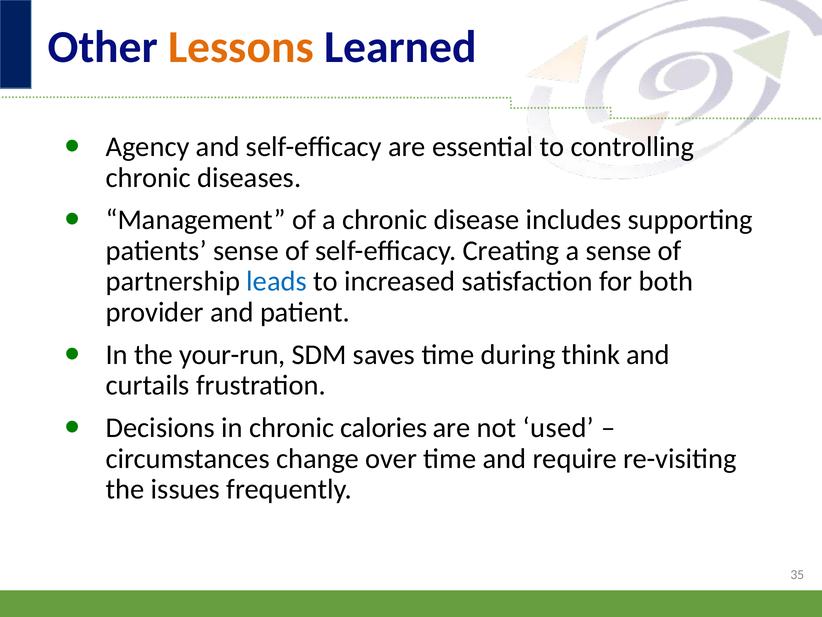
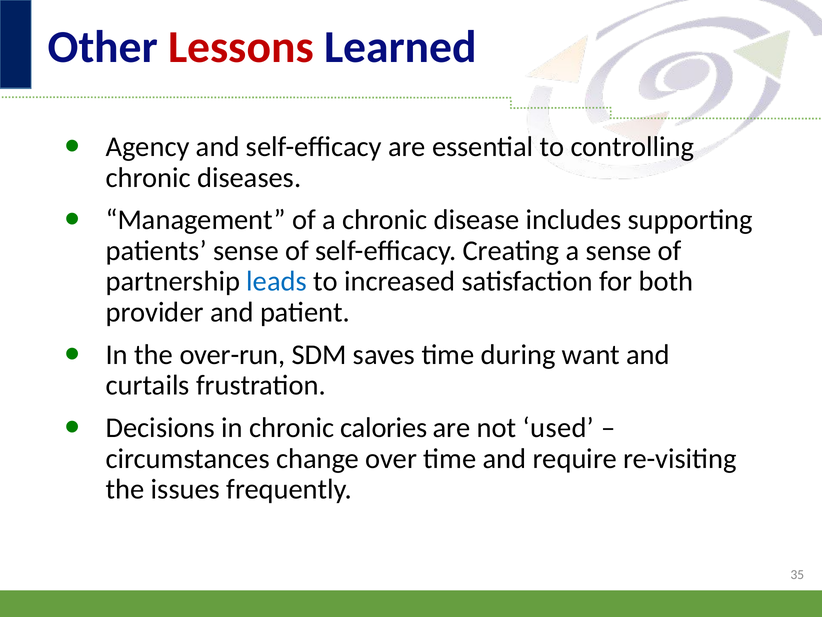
Lessons colour: orange -> red (241, 47)
your-run: your-run -> over-run (232, 354)
think: think -> want (591, 354)
